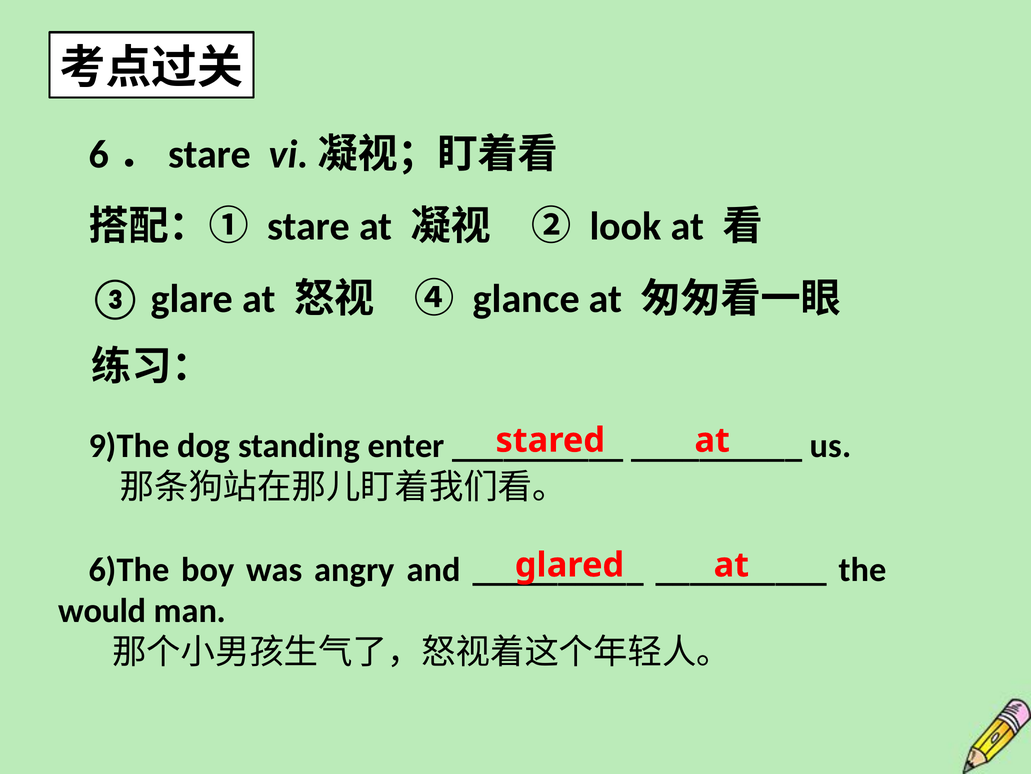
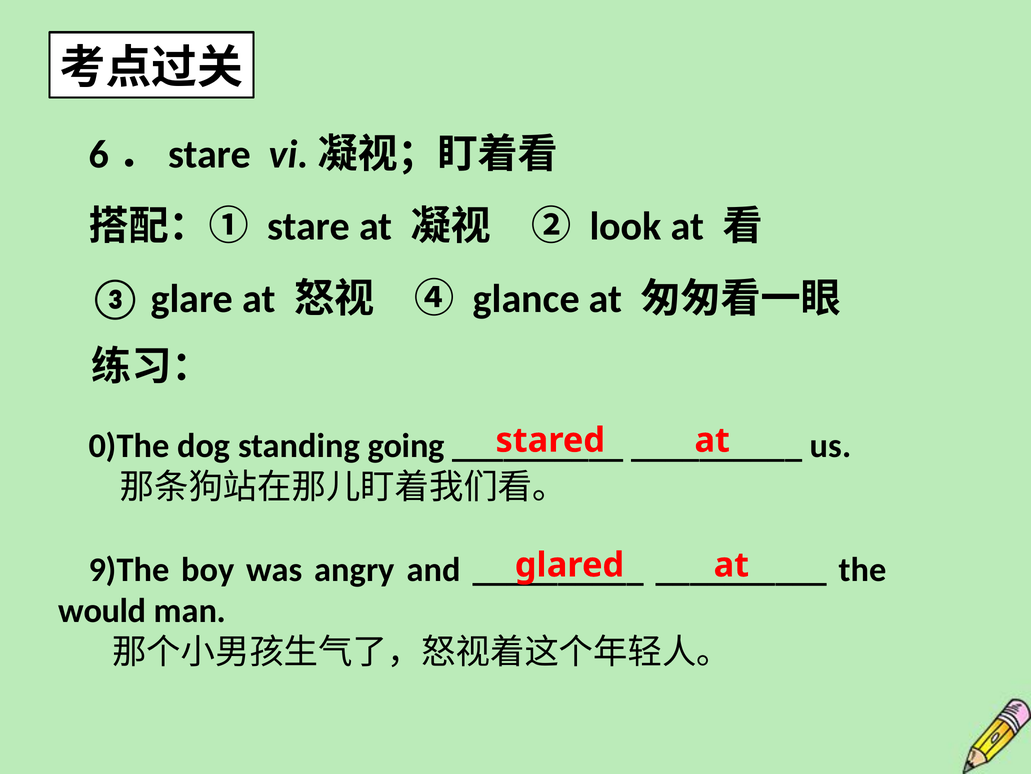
9)The: 9)The -> 0)The (129, 446)
enter: enter -> going (406, 446)
6)The: 6)The -> 9)The (129, 569)
